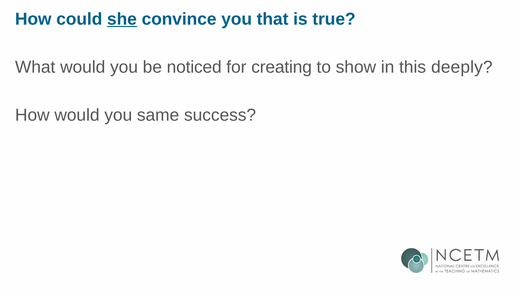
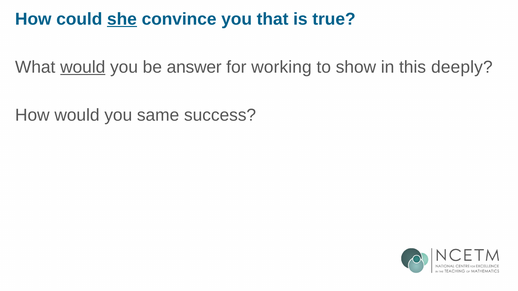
would underline: none -> present (83, 67)
noticed: noticed -> answer (194, 67)
creating: creating -> working (281, 67)
